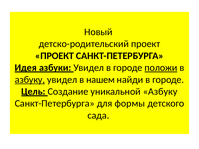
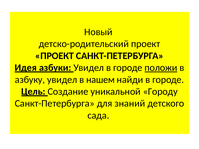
азбуку underline: present -> none (30, 80)
уникальной Азбуку: Азбуку -> Городу (160, 92)
формы: формы -> знаний (130, 104)
